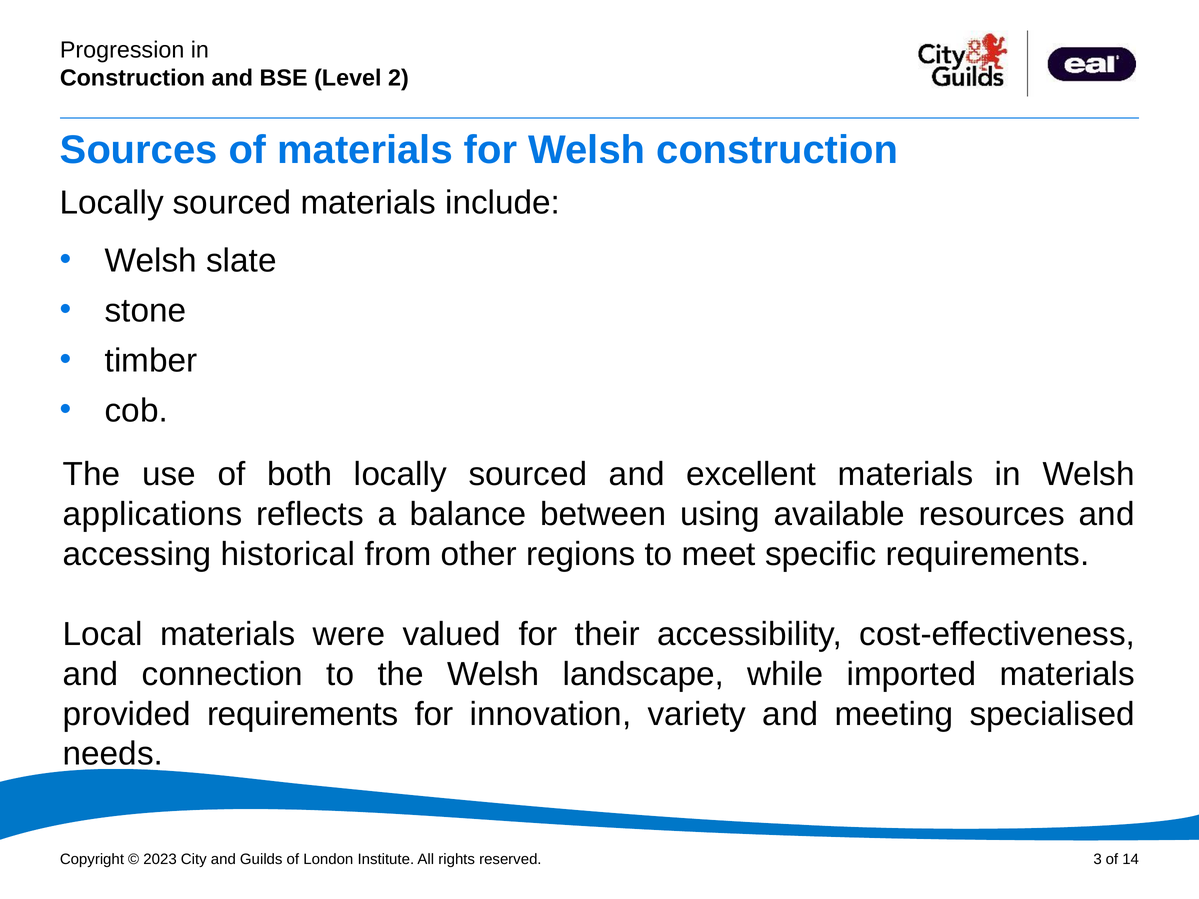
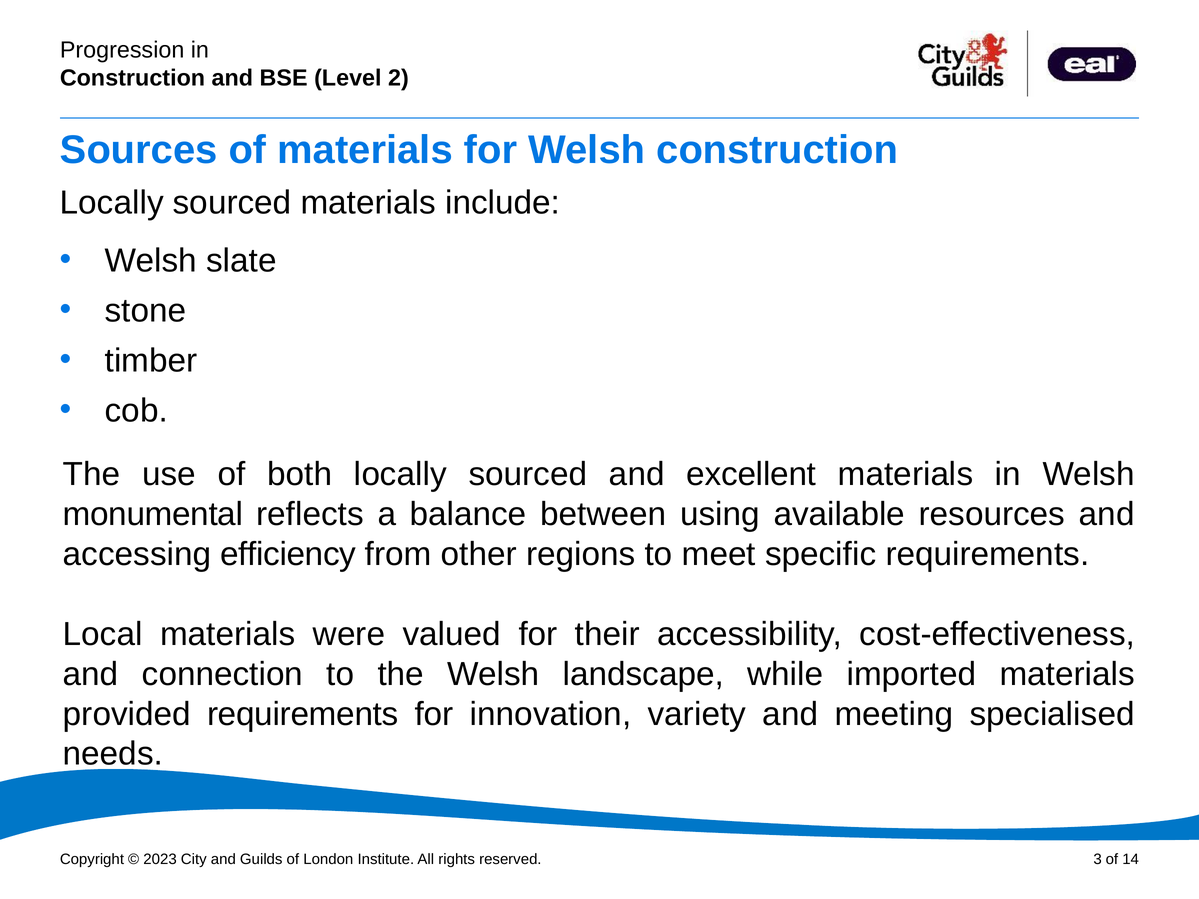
applications: applications -> monumental (153, 514)
historical: historical -> efficiency (288, 554)
